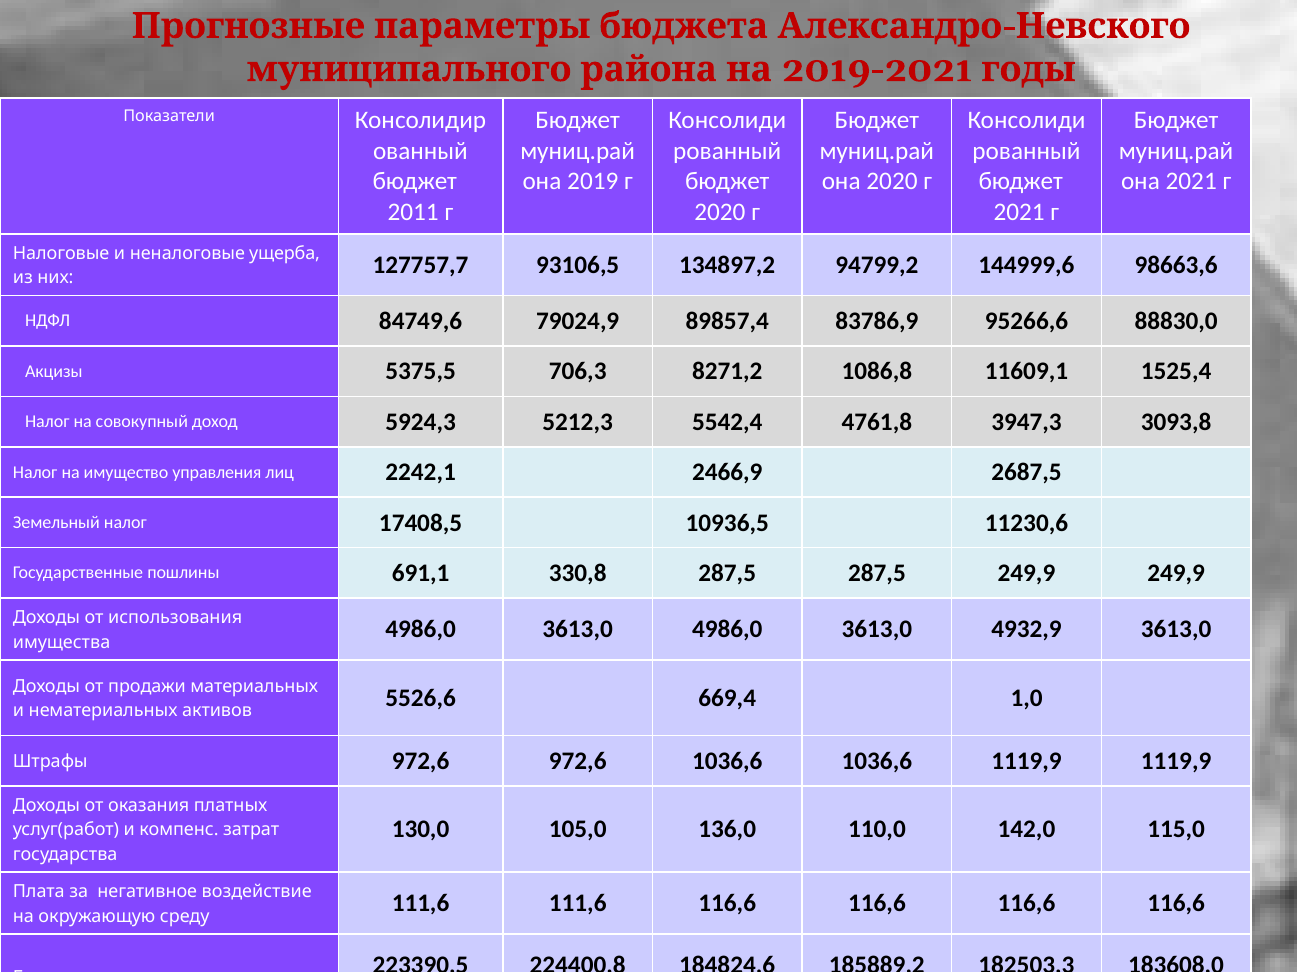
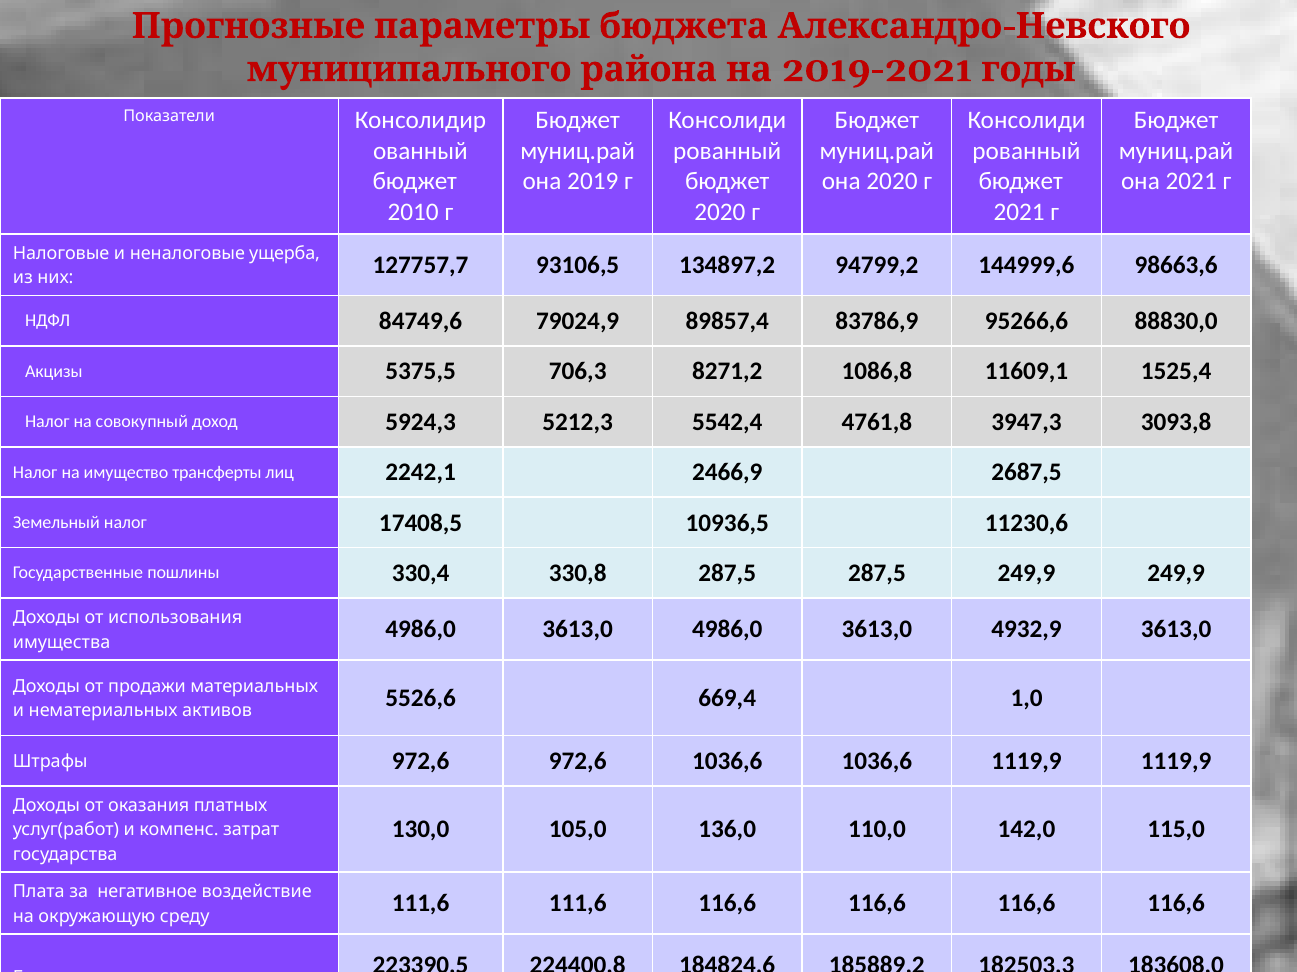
2011: 2011 -> 2010 (413, 212)
управления: управления -> трансферты (217, 473)
691,1: 691,1 -> 330,4 (421, 574)
